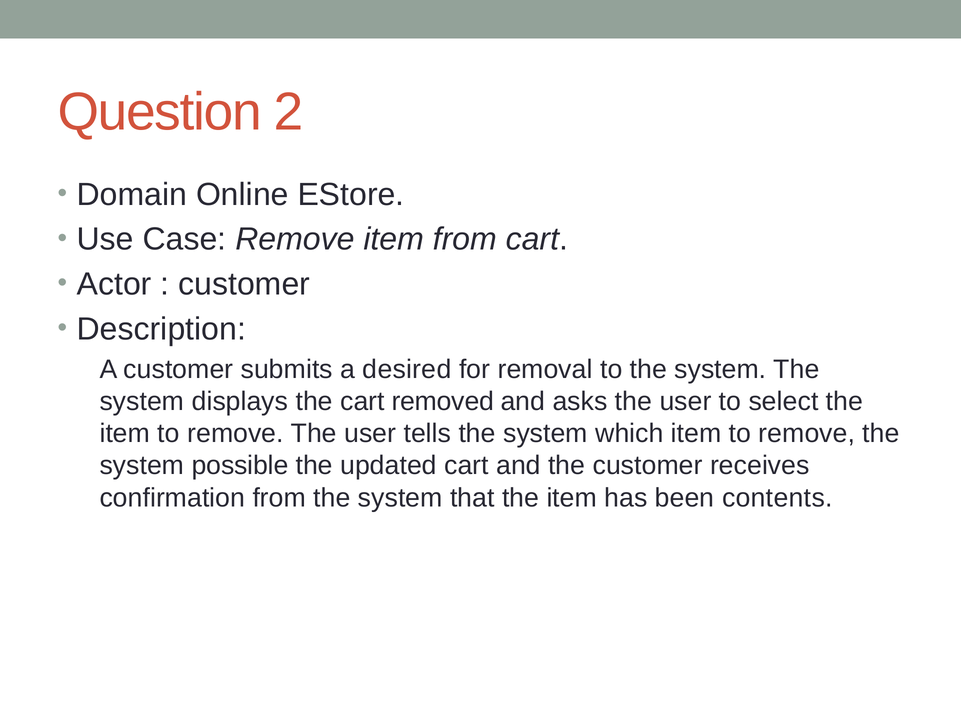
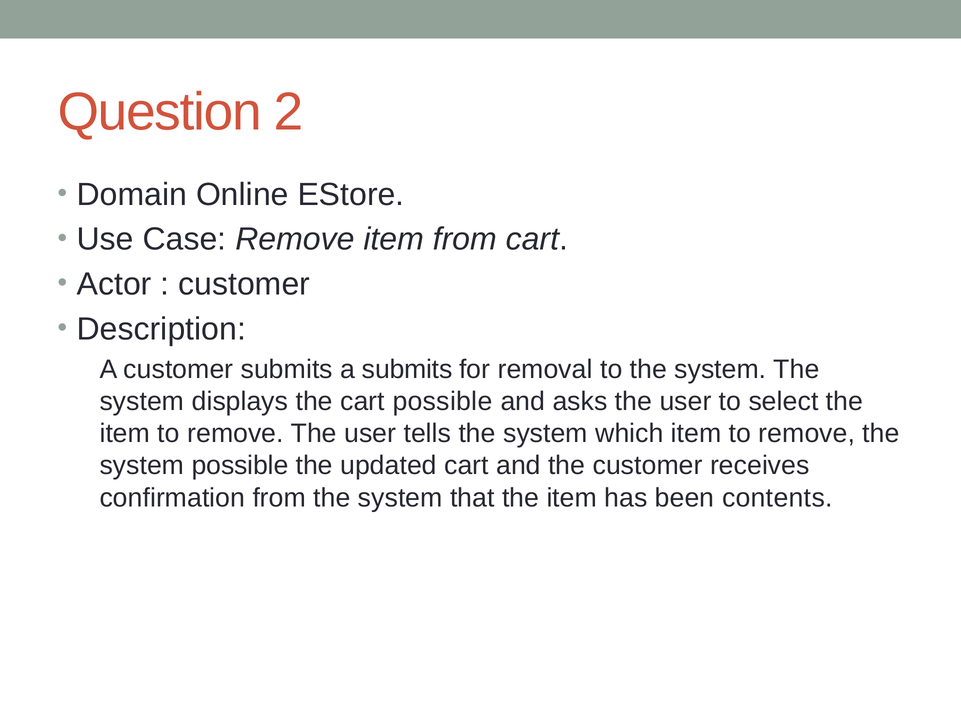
a desired: desired -> submits (407, 369)
cart removed: removed -> possible (443, 401)
